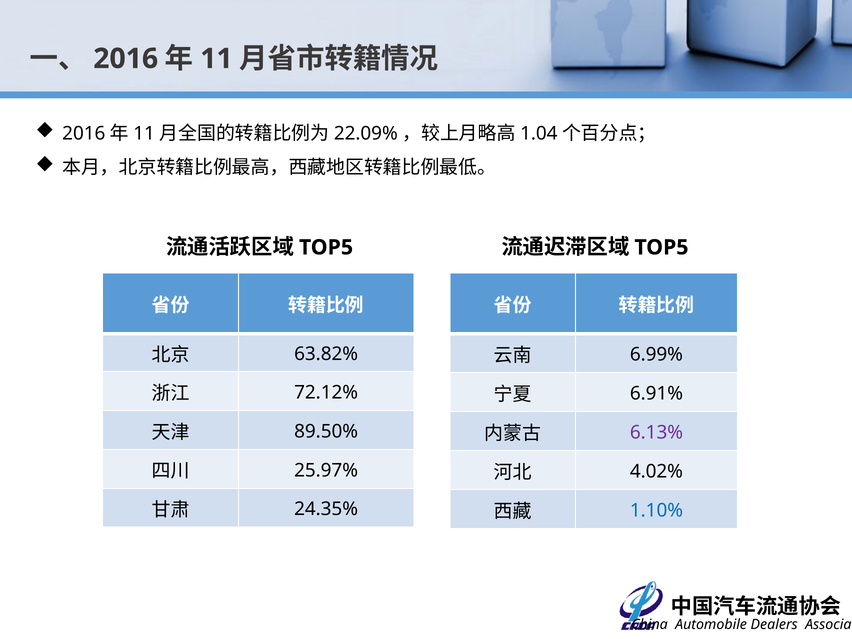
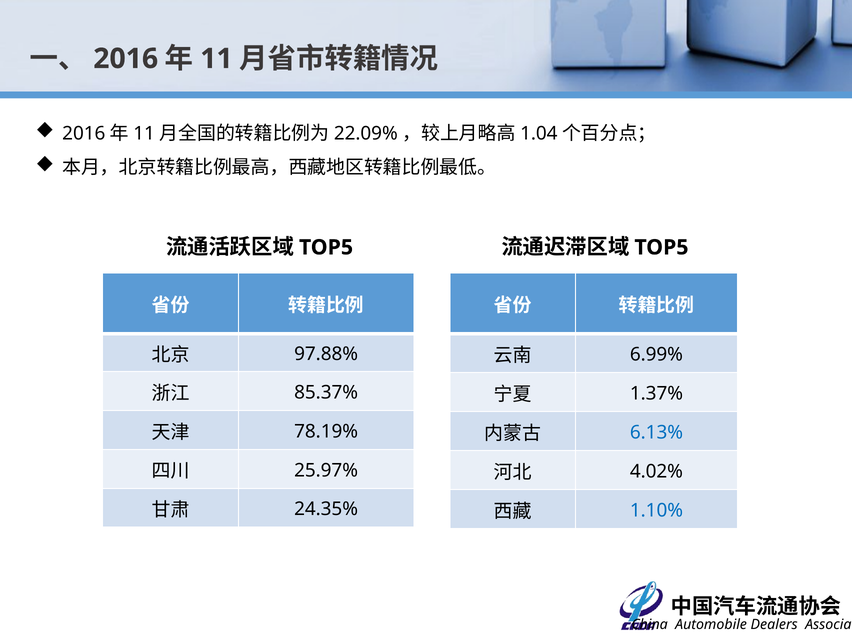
63.82%: 63.82% -> 97.88% (326, 354)
72.12%: 72.12% -> 85.37% (326, 392)
6.91%: 6.91% -> 1.37% (656, 394)
89.50%: 89.50% -> 78.19% (326, 431)
6.13% colour: purple -> blue (656, 433)
